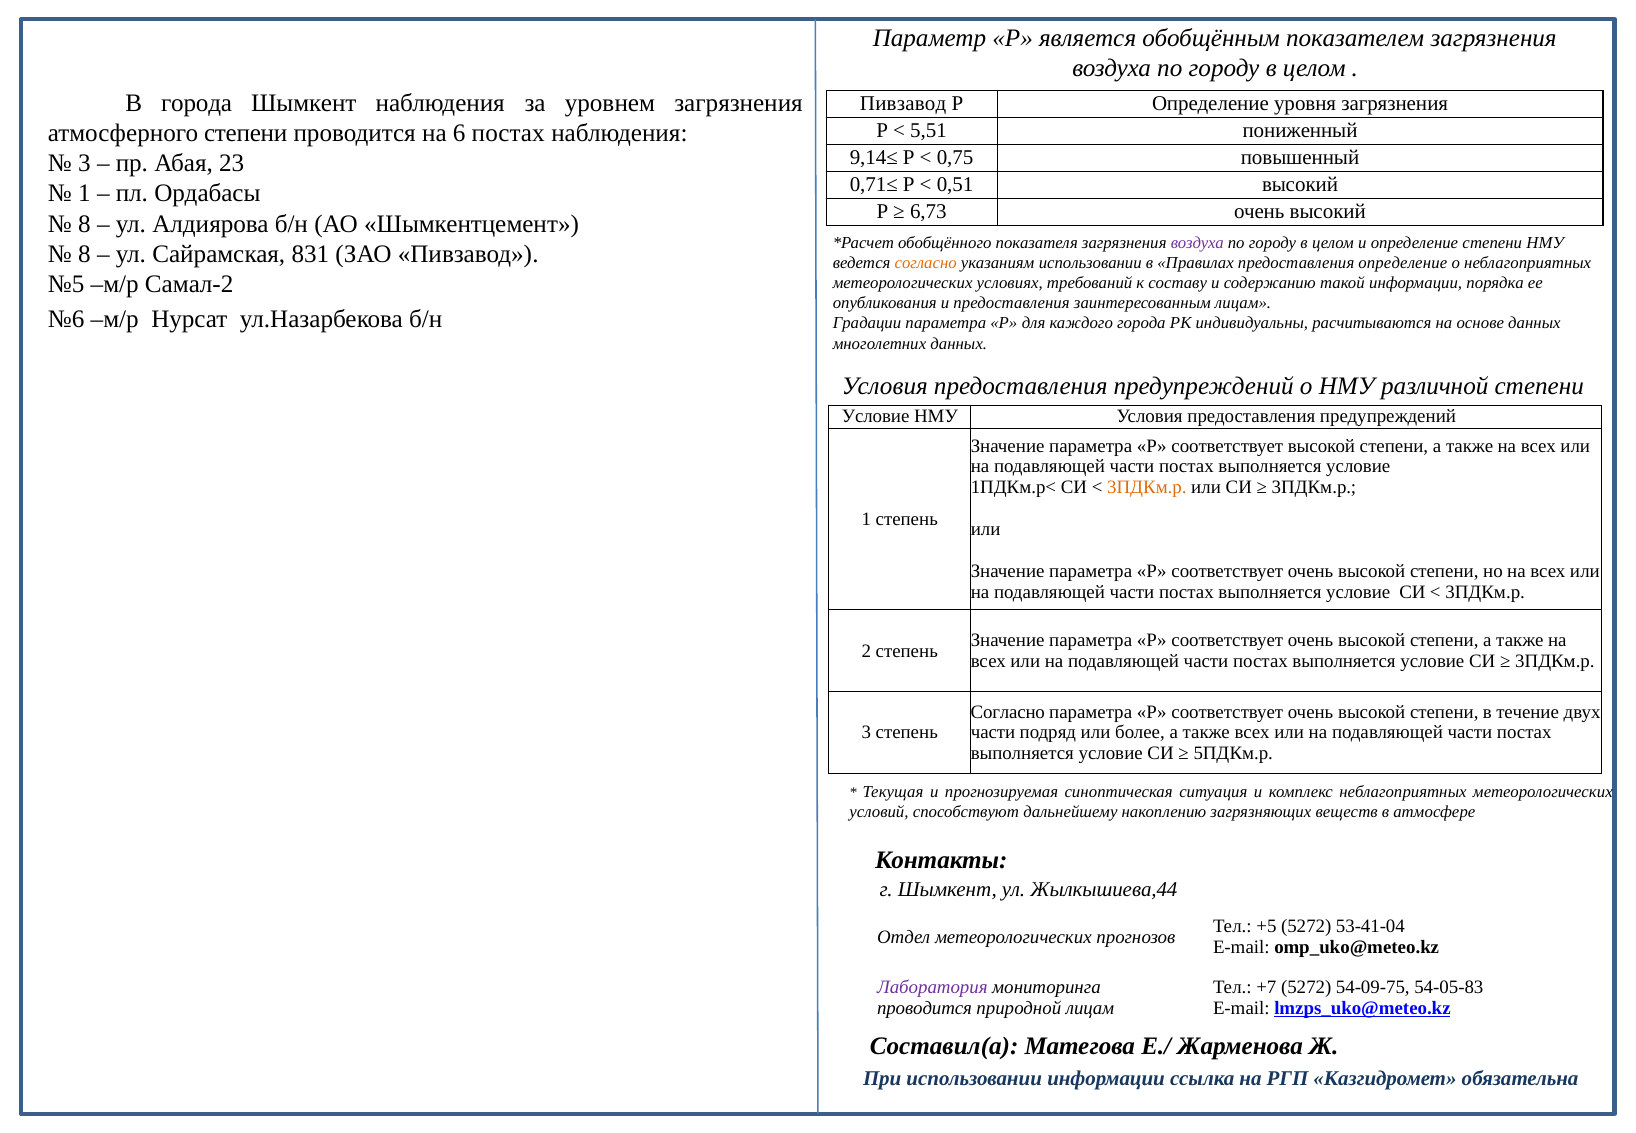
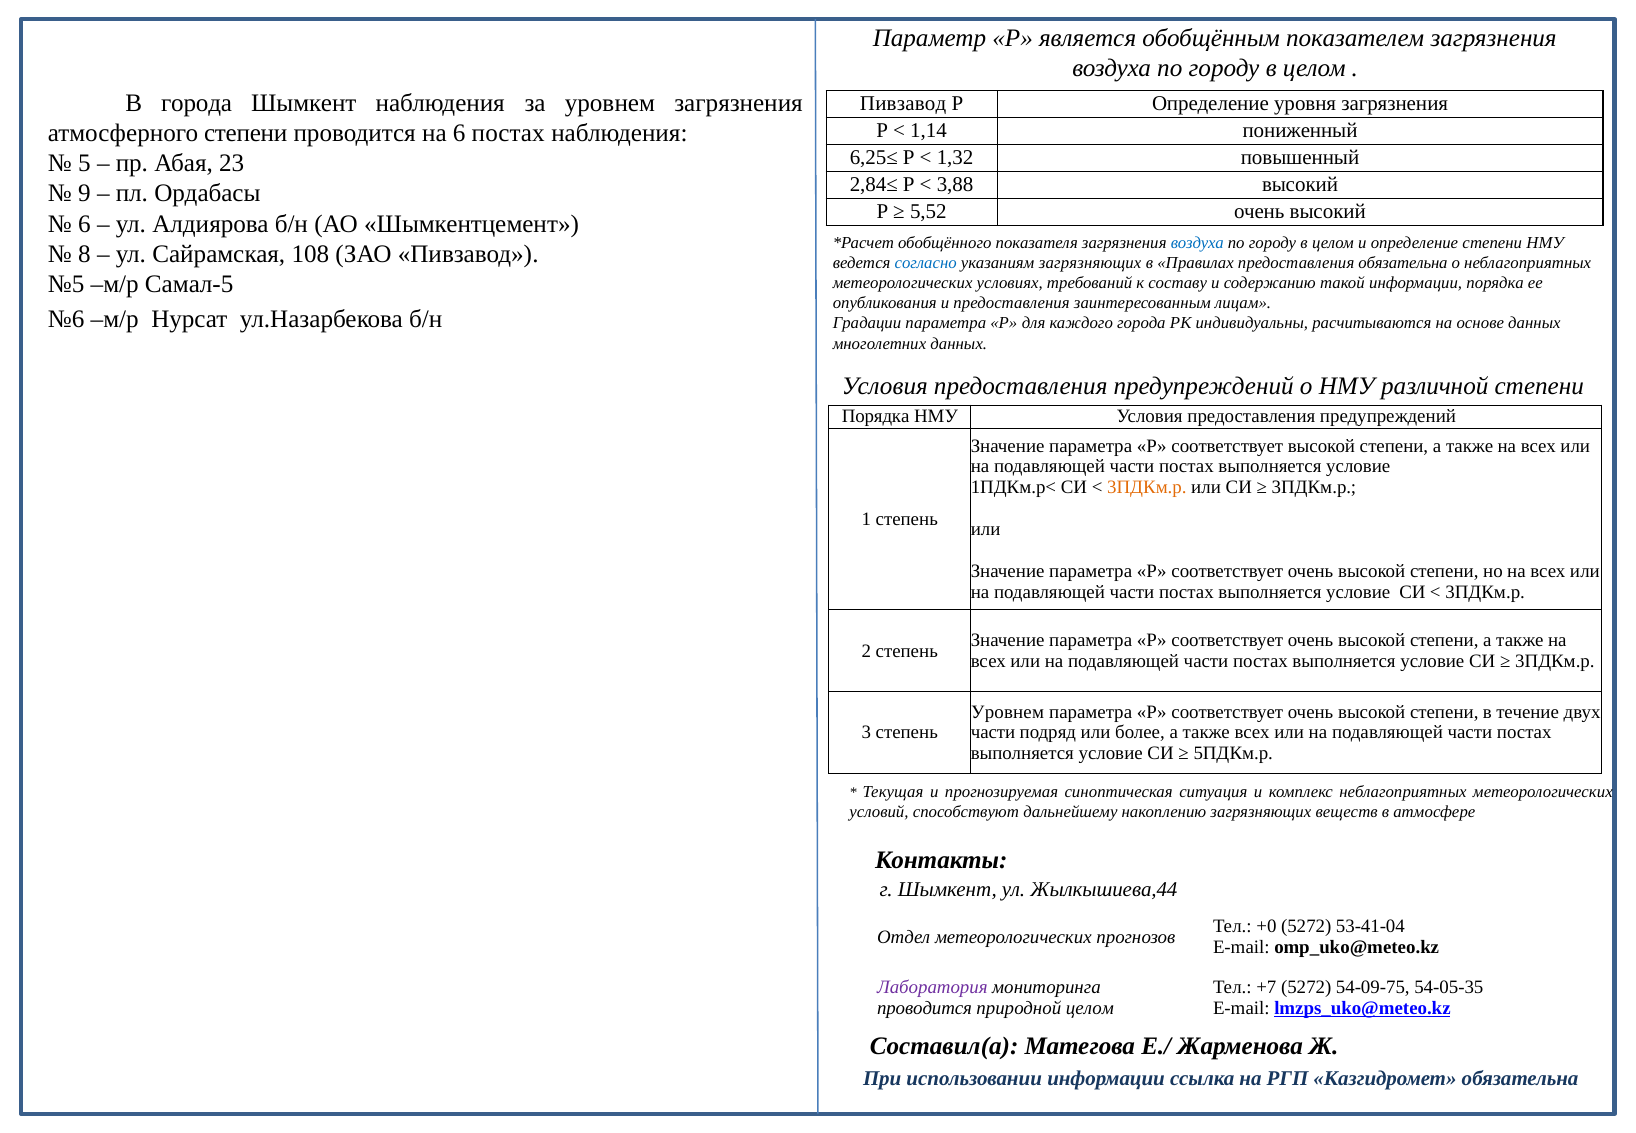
5,51: 5,51 -> 1,14 (929, 131)
9,14≤: 9,14≤ -> 6,25≤ (874, 158)
0,75: 0,75 -> 1,32 (955, 158)
3: 3 -> 5 (84, 163)
0,71≤: 0,71≤ -> 2,84≤ (874, 185)
0,51: 0,51 -> 3,88 (955, 185)
1: 1 -> 9 (84, 194)
6,73: 6,73 -> 5,52 (928, 212)
8: 8 -> 6 (84, 224)
воздуха colour: purple -> blue (1197, 243)
831: 831 -> 108 (310, 254)
согласно colour: orange -> blue (926, 263)
указаниям использовании: использовании -> загрязняющих (1090, 263)
предоставления определение: определение -> обязательна (1403, 263)
Самал-2: Самал-2 -> Самал-5 (189, 284)
Условие: Условие -> Порядка (876, 417)
Согласно: Согласно -> Уровнем (1008, 712)
+5: +5 -> +0 (1266, 926)
54-05-83: 54-05-83 -> 54-05-35 (1449, 987)
природной лицам: лицам -> целом (1090, 1008)
